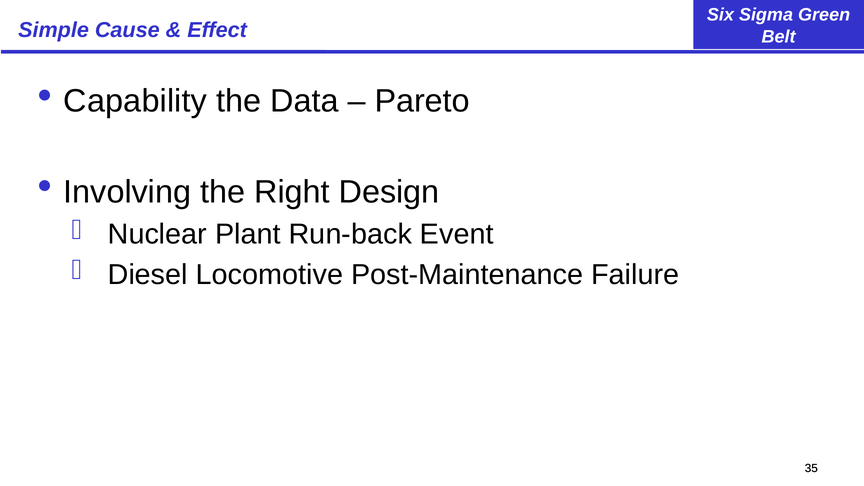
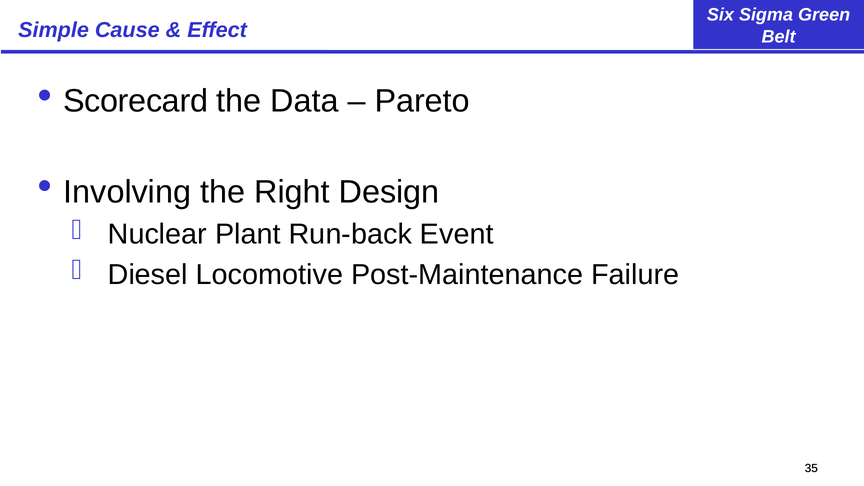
Capability: Capability -> Scorecard (136, 101)
